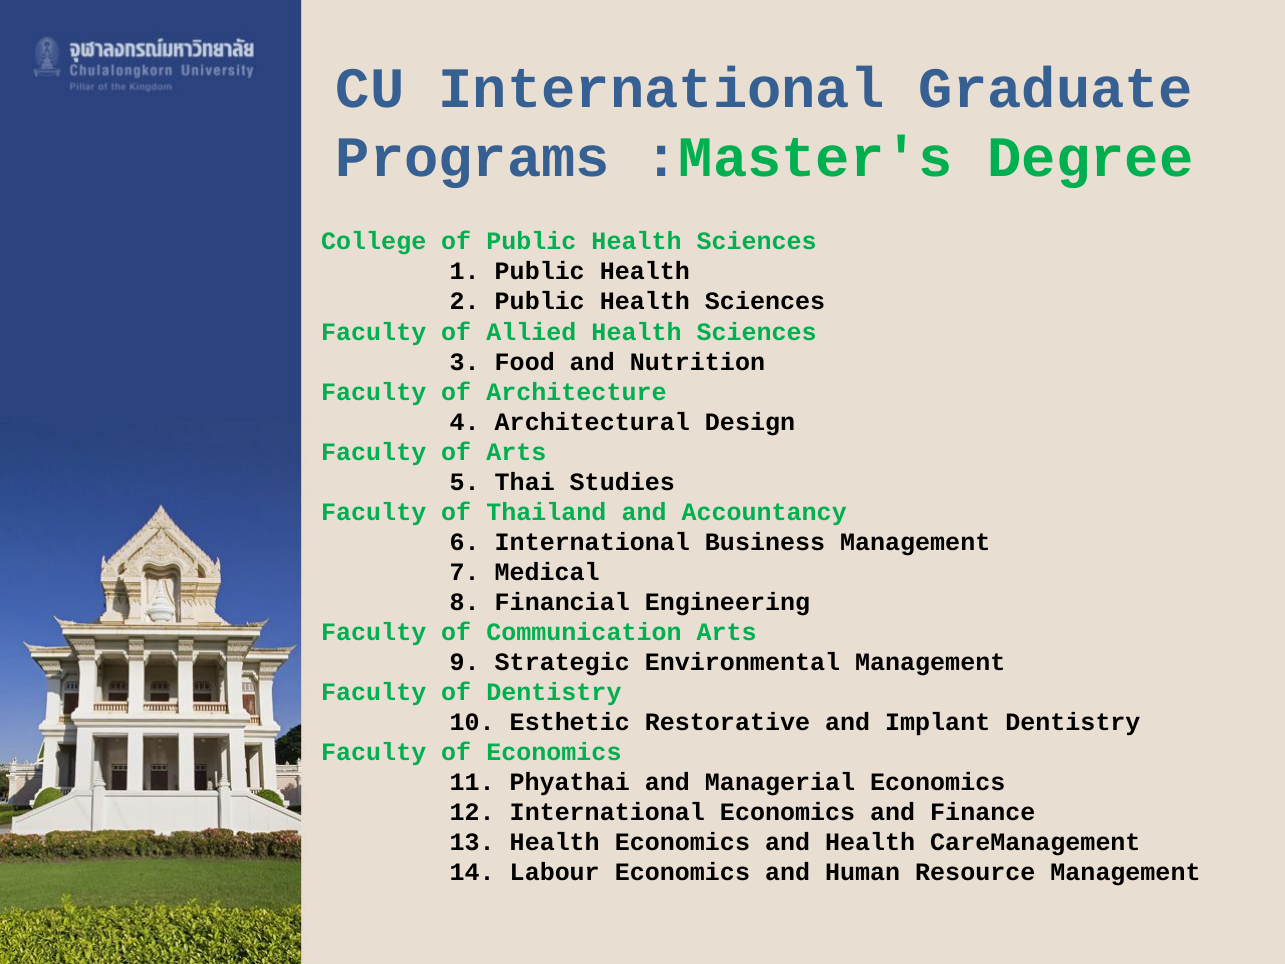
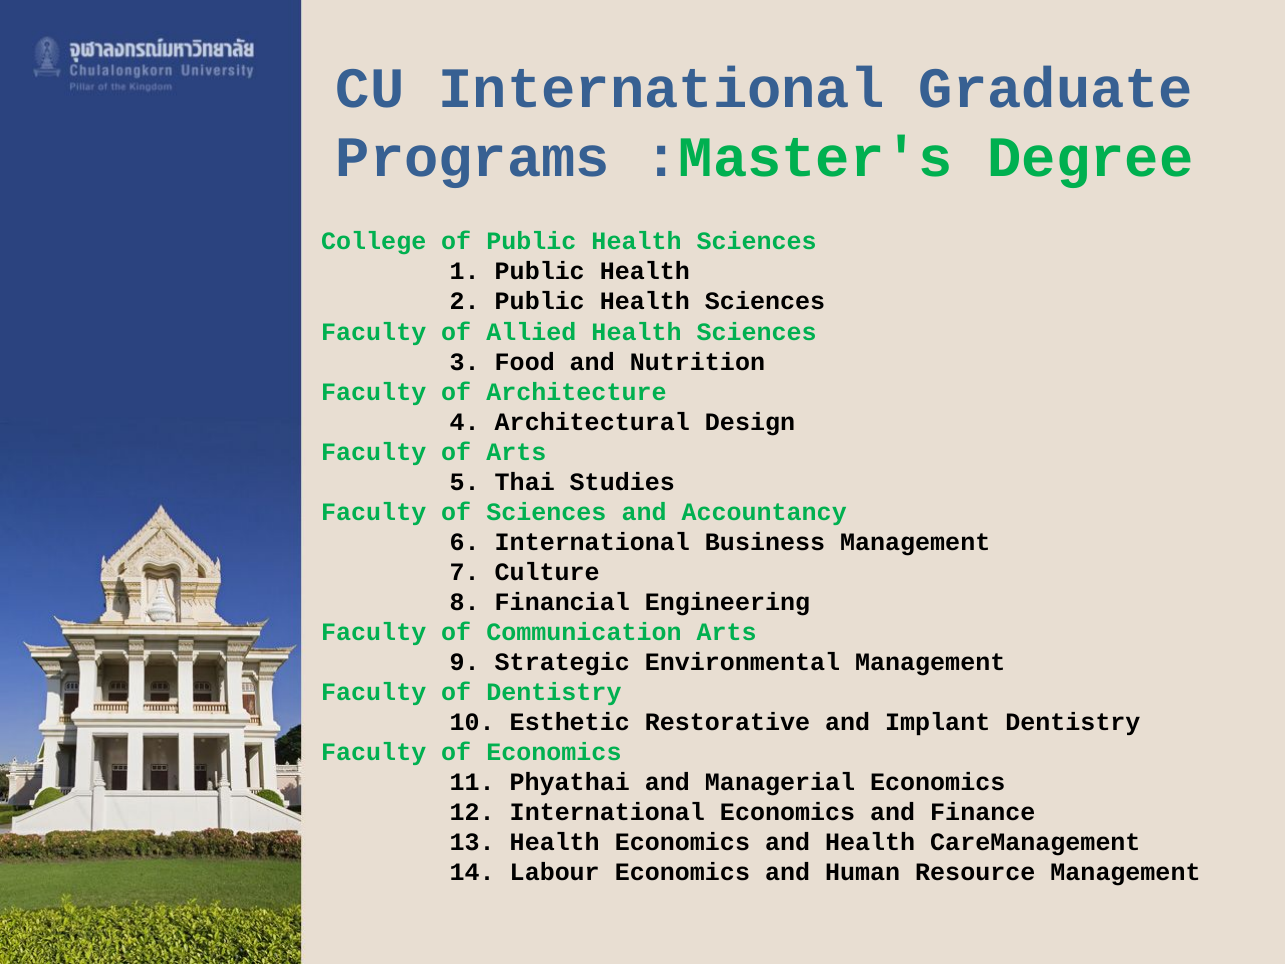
of Thailand: Thailand -> Sciences (546, 512)
Medical: Medical -> Culture (547, 572)
